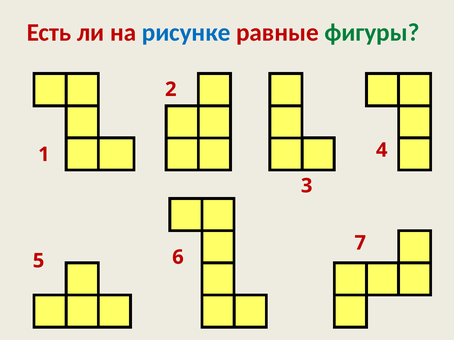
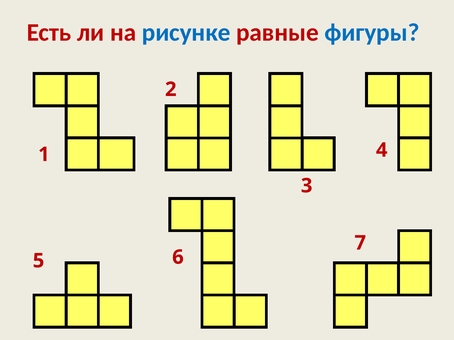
фигуры colour: green -> blue (372, 33)
